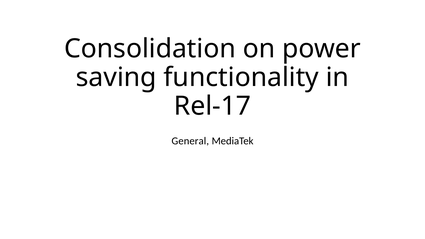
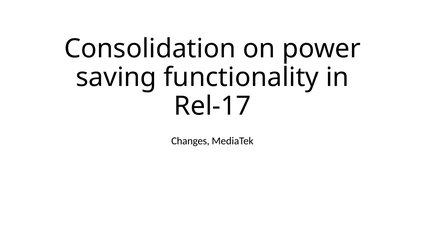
General: General -> Changes (190, 141)
